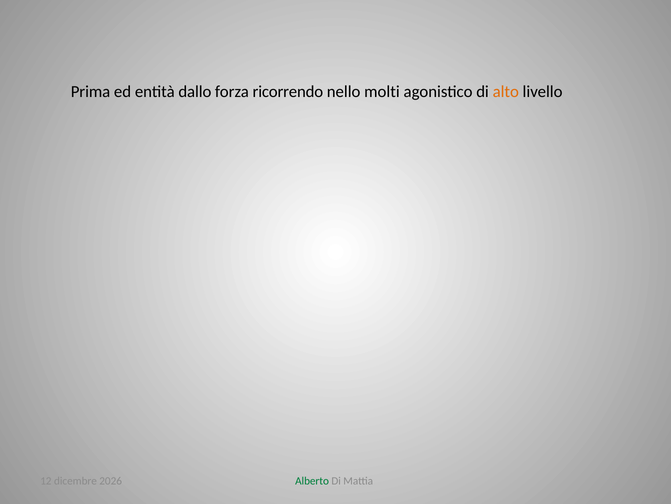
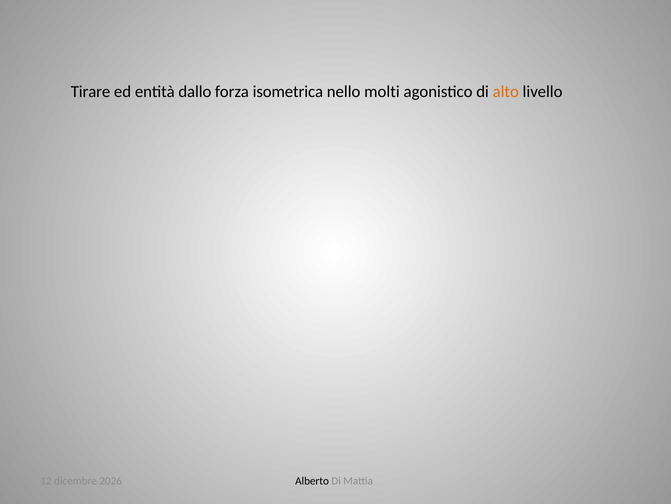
Prima: Prima -> Tirare (91, 92)
ricorrendo: ricorrendo -> isometrica (288, 92)
Alberto colour: green -> black (312, 480)
